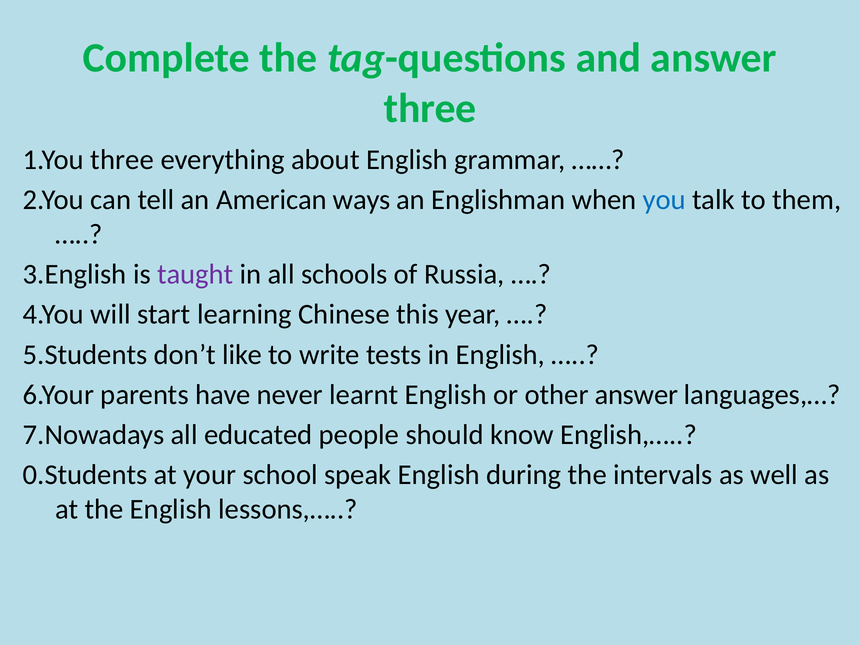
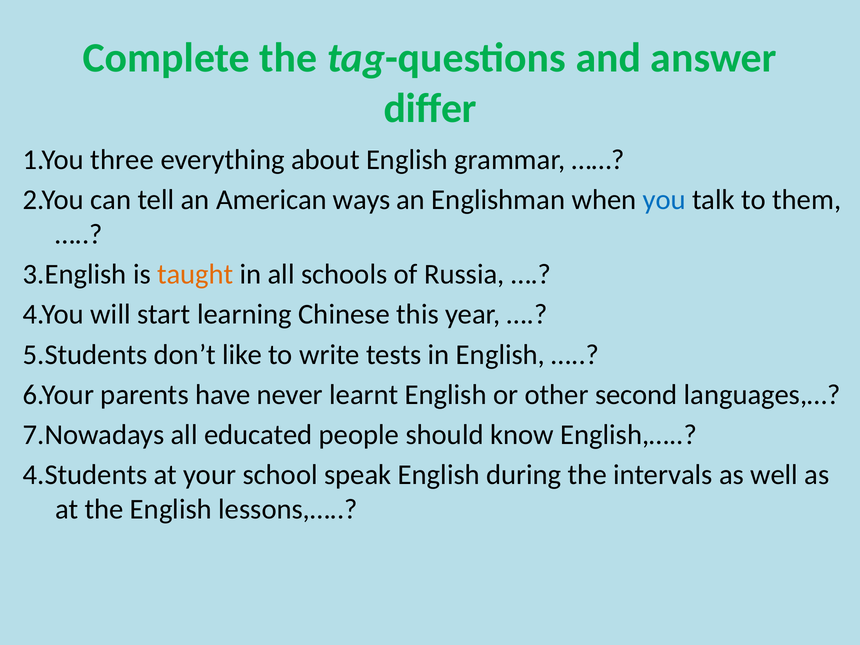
three: three -> differ (430, 108)
taught colour: purple -> orange (195, 274)
other answer: answer -> second (636, 395)
0.Students: 0.Students -> 4.Students (85, 475)
